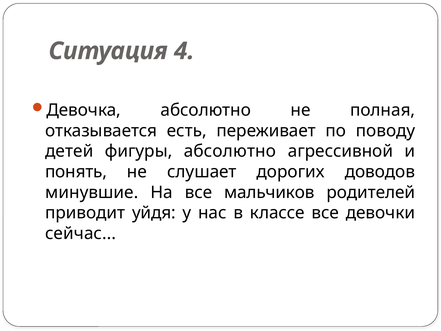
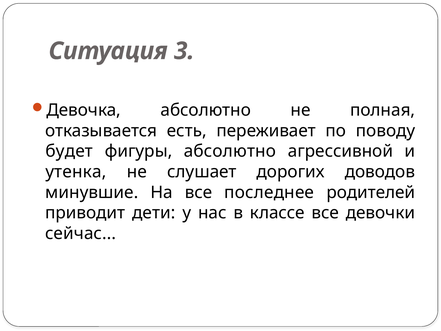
4: 4 -> 3 (184, 51)
детей: детей -> будет (69, 151)
понять: понять -> утенка (76, 172)
мальчиков: мальчиков -> последнее (269, 192)
уйдя: уйдя -> дети (154, 213)
